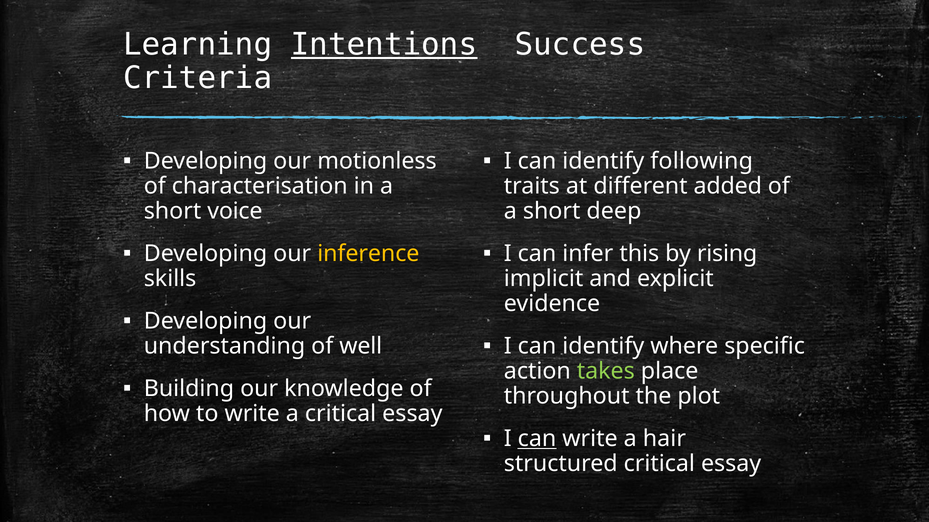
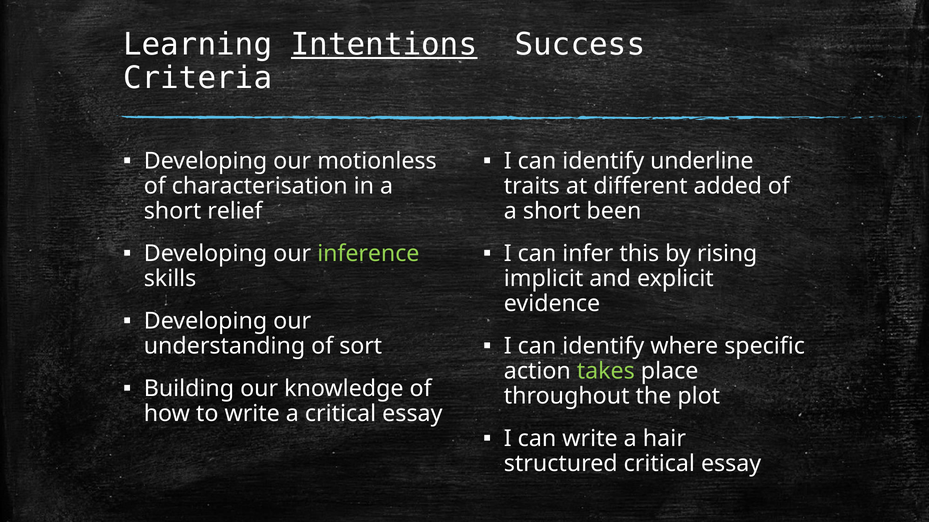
following: following -> underline (702, 161)
voice: voice -> relief (235, 211)
deep: deep -> been (614, 211)
inference colour: yellow -> light green (368, 254)
well: well -> sort (361, 346)
can underline: present -> none (537, 439)
